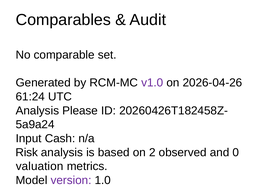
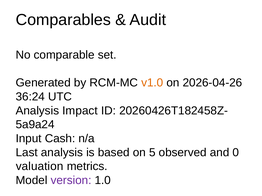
v1.0 colour: purple -> orange (152, 83)
61:24: 61:24 -> 36:24 (30, 97)
Please: Please -> Impact (80, 111)
Risk: Risk -> Last (27, 153)
2: 2 -> 5 (152, 153)
